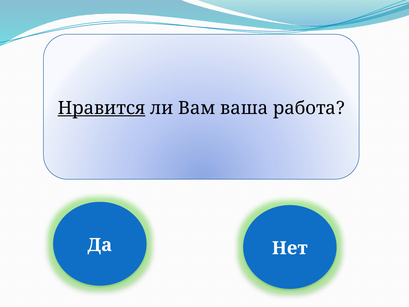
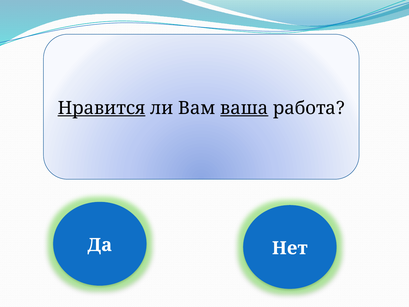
ваша underline: none -> present (244, 108)
